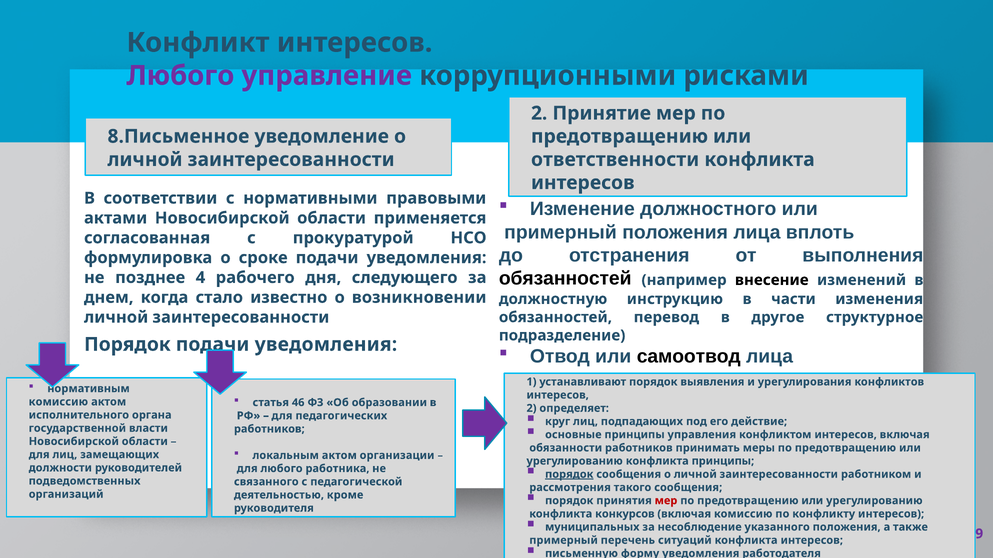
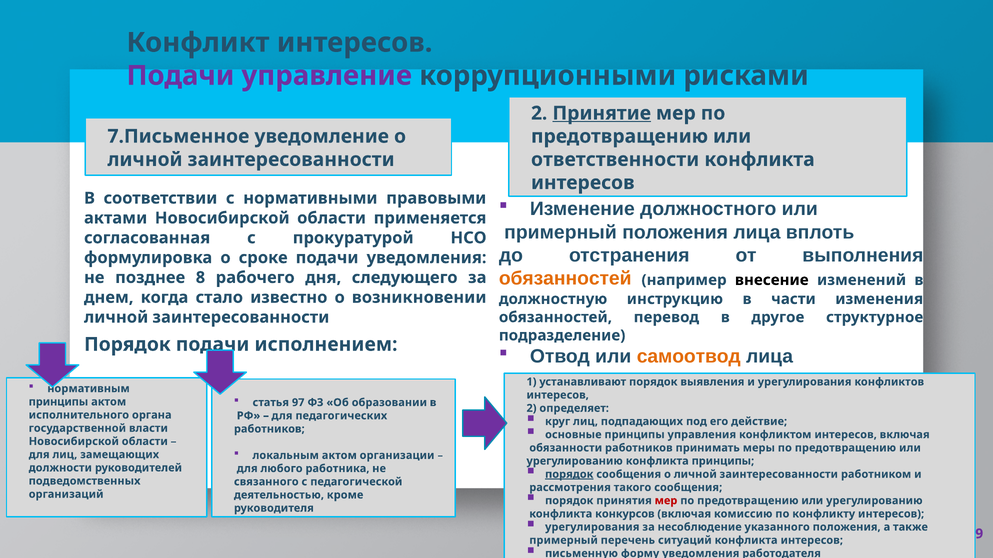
Любого: Любого -> Подачи (180, 76)
Принятие underline: none -> present (602, 113)
8.Письменное: 8.Письменное -> 7.Письменное (178, 137)
обязанностей colour: black -> orange (565, 279)
4: 4 -> 8 (200, 278)
уведомления: уведомления -> исполнением (326, 345)
самоотвод colour: black -> orange (689, 357)
46: 46 -> 97 (298, 403)
комиссию: комиссию -> принципы (58, 402)
муниципальных: муниципальных -> урегулирования (592, 528)
